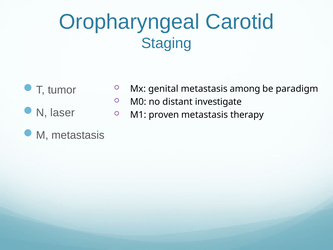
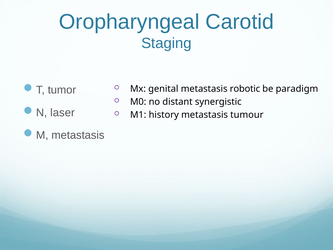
among: among -> robotic (245, 89)
investigate: investigate -> synergistic (218, 102)
proven: proven -> history (164, 115)
therapy: therapy -> tumour (247, 115)
